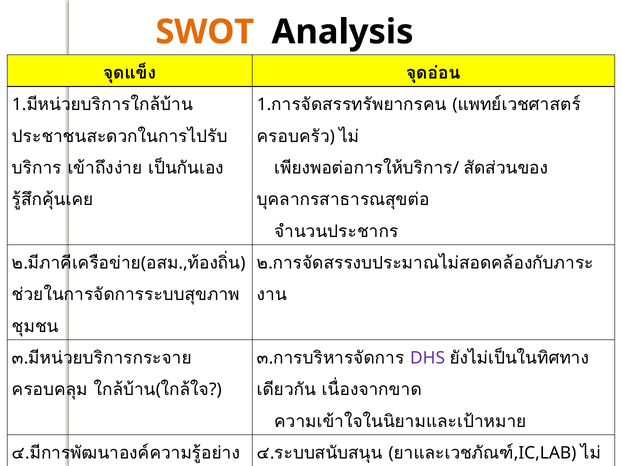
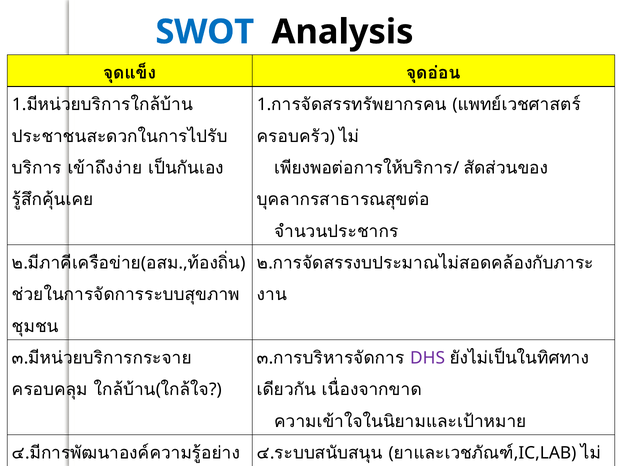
SWOT colour: orange -> blue (205, 32)
